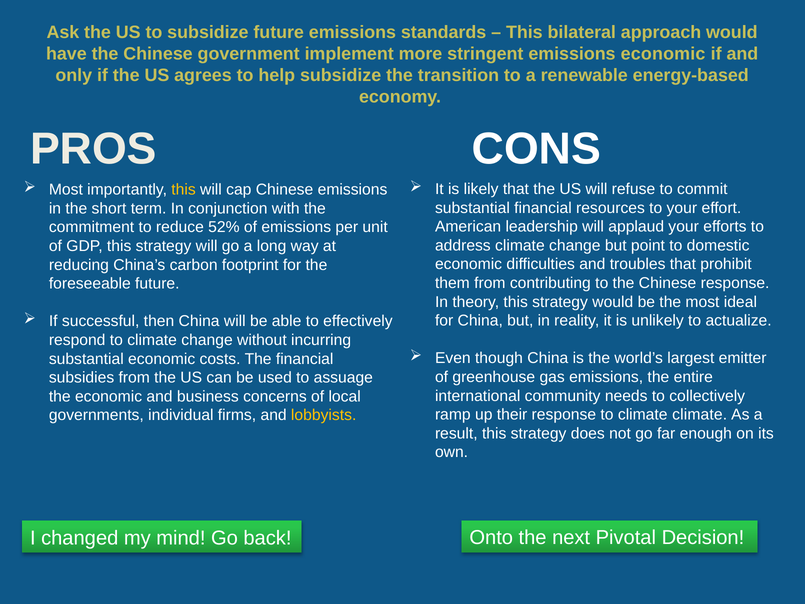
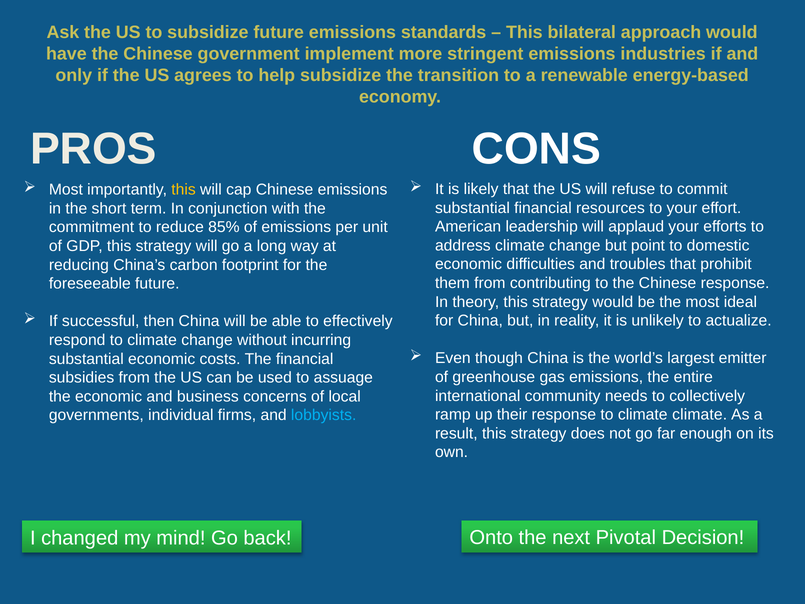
emissions economic: economic -> industries (663, 54)
52%: 52% -> 85% (224, 227)
lobbyists colour: yellow -> light blue (324, 415)
